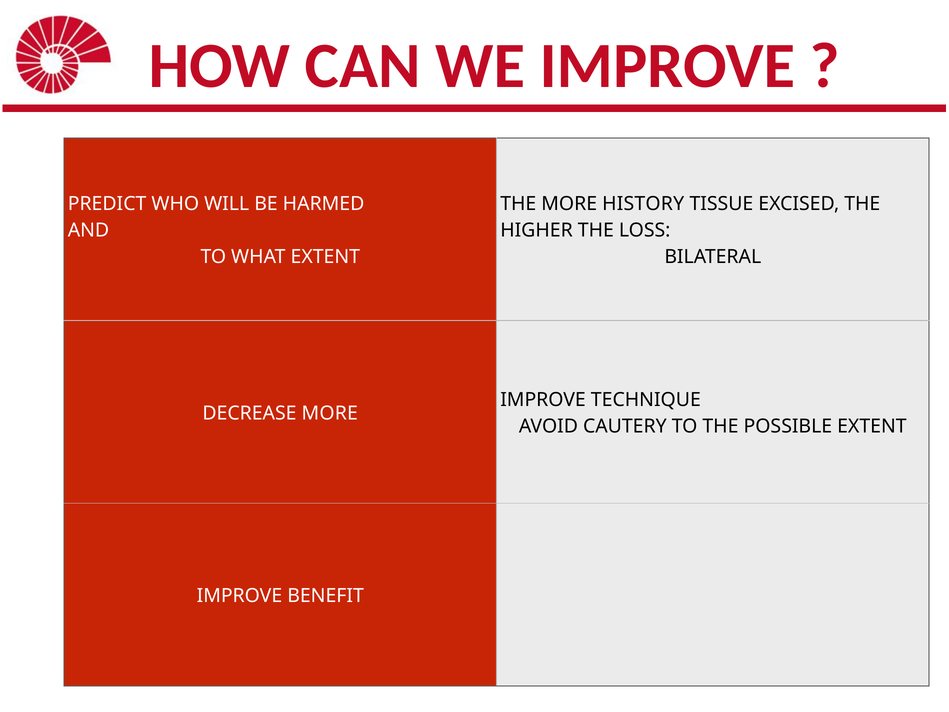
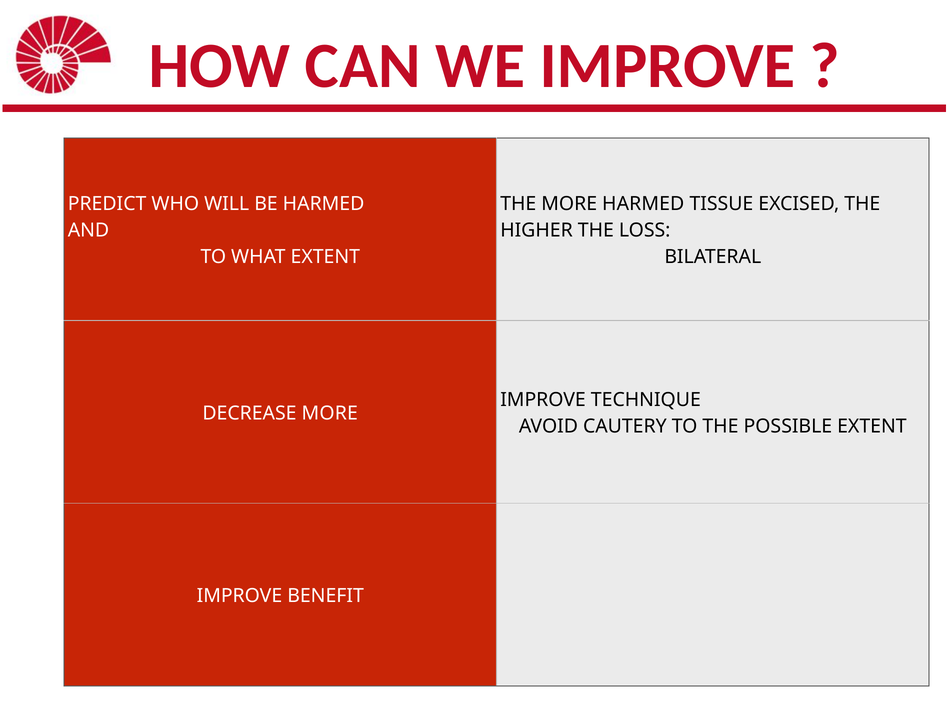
MORE HISTORY: HISTORY -> HARMED (643, 204)
